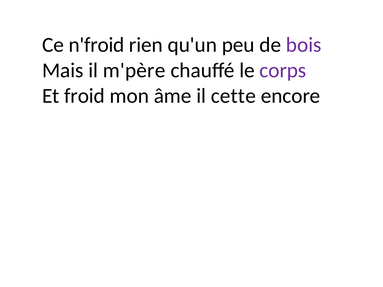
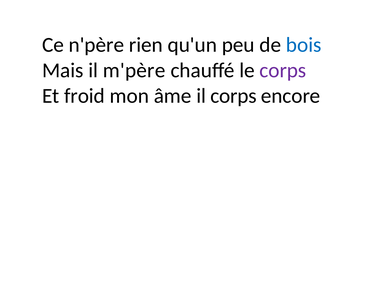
n'froid: n'froid -> n'père (96, 45)
bois colour: purple -> blue (304, 45)
il cette: cette -> corps (234, 96)
